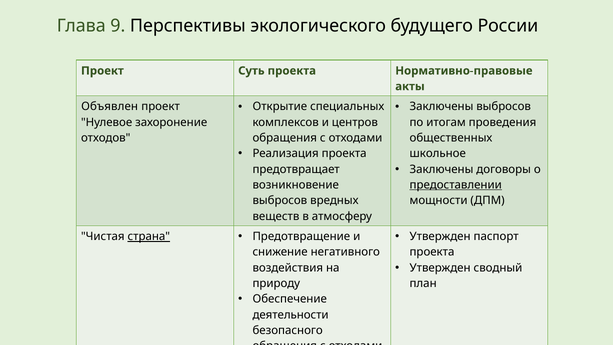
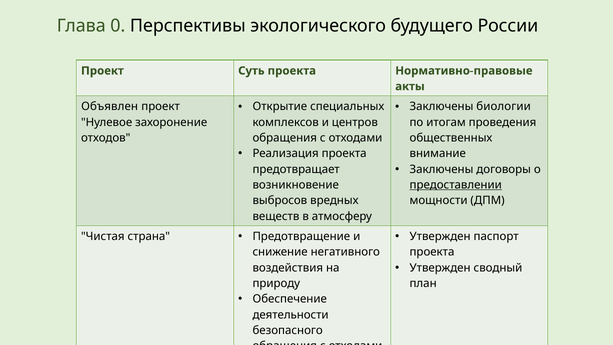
9: 9 -> 0 (118, 26)
Заключены выбросов: выбросов -> биологии (504, 107)
школьное: школьное -> внимание (438, 154)
страна underline: present -> none (149, 236)
